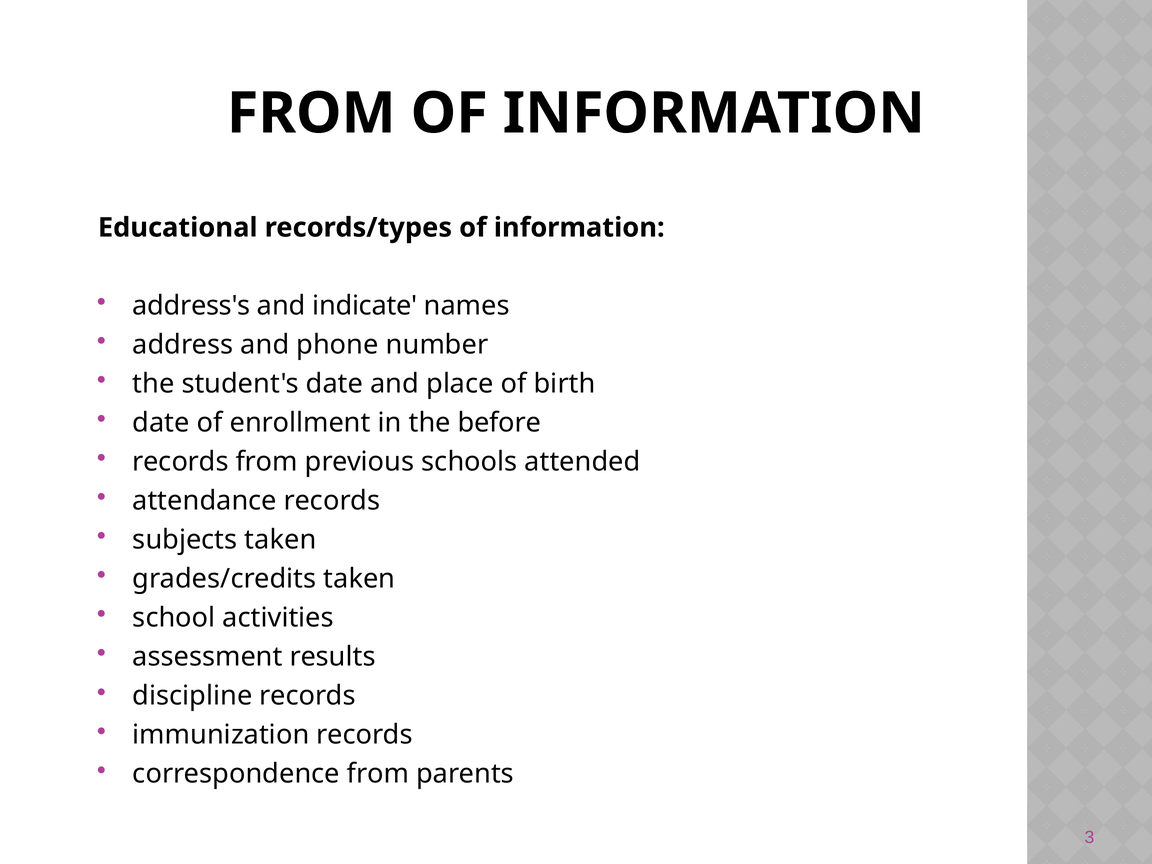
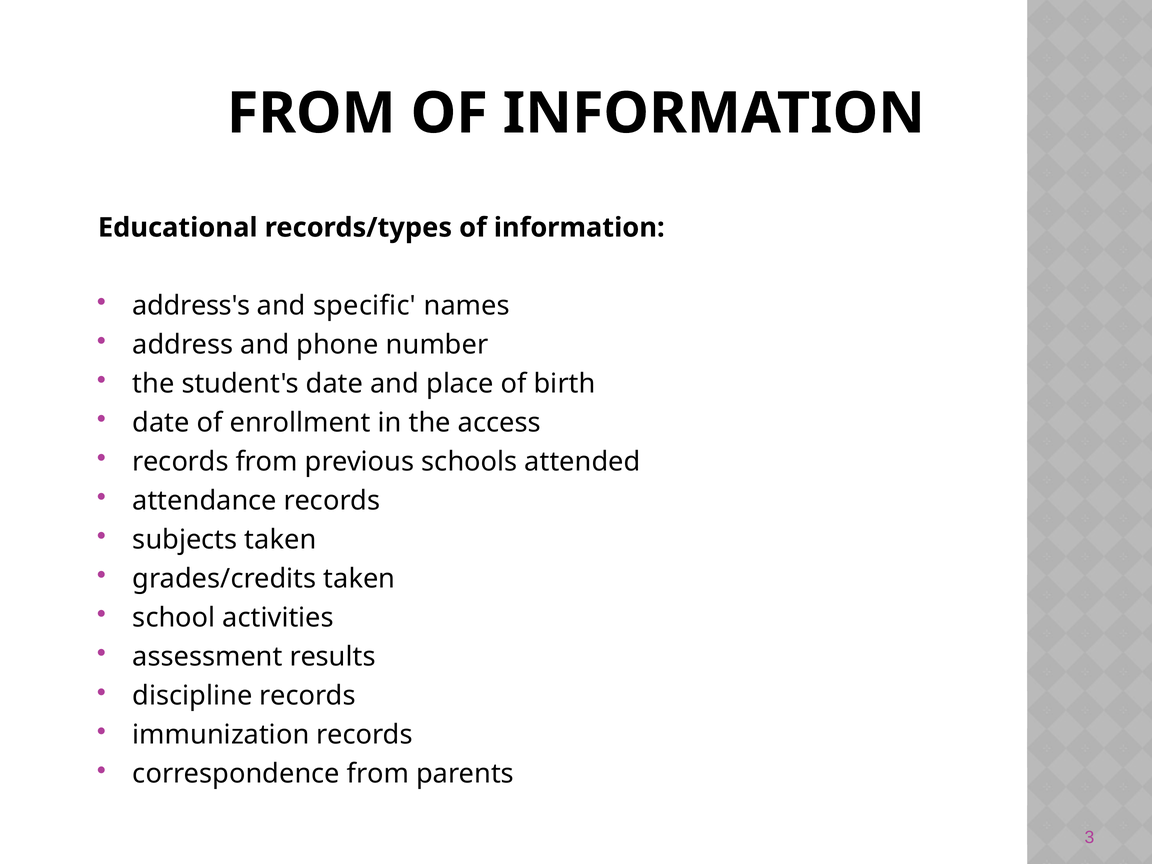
indicate: indicate -> specific (365, 306)
before: before -> access (499, 423)
